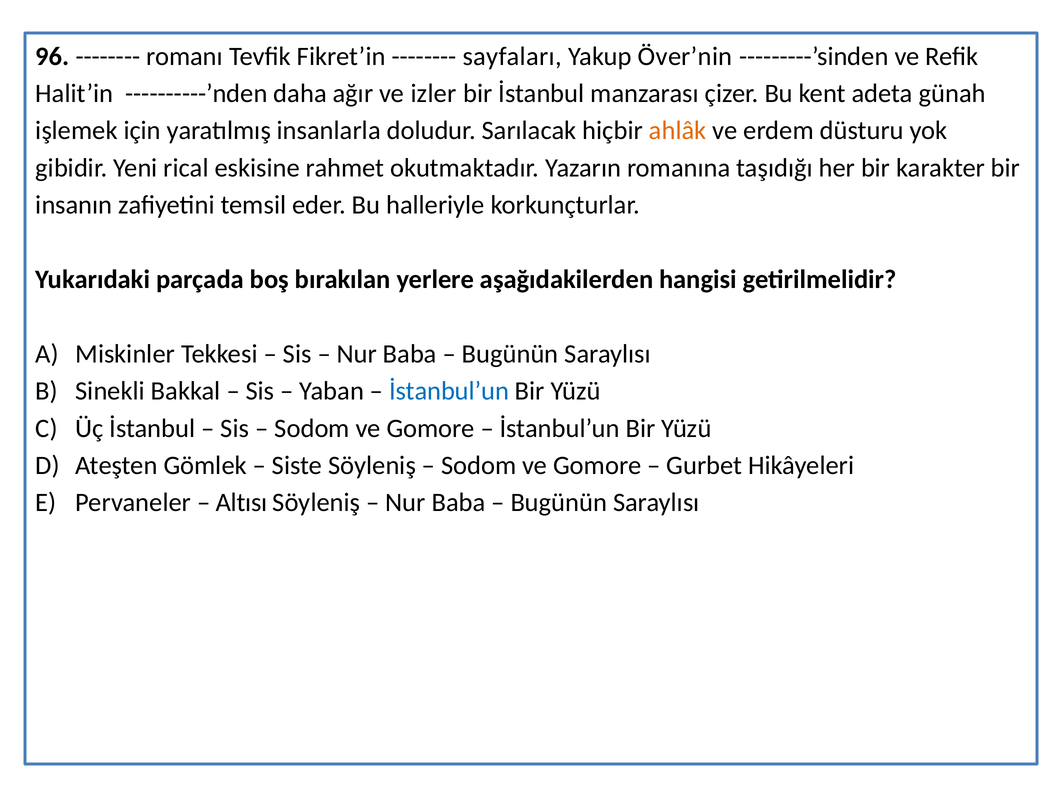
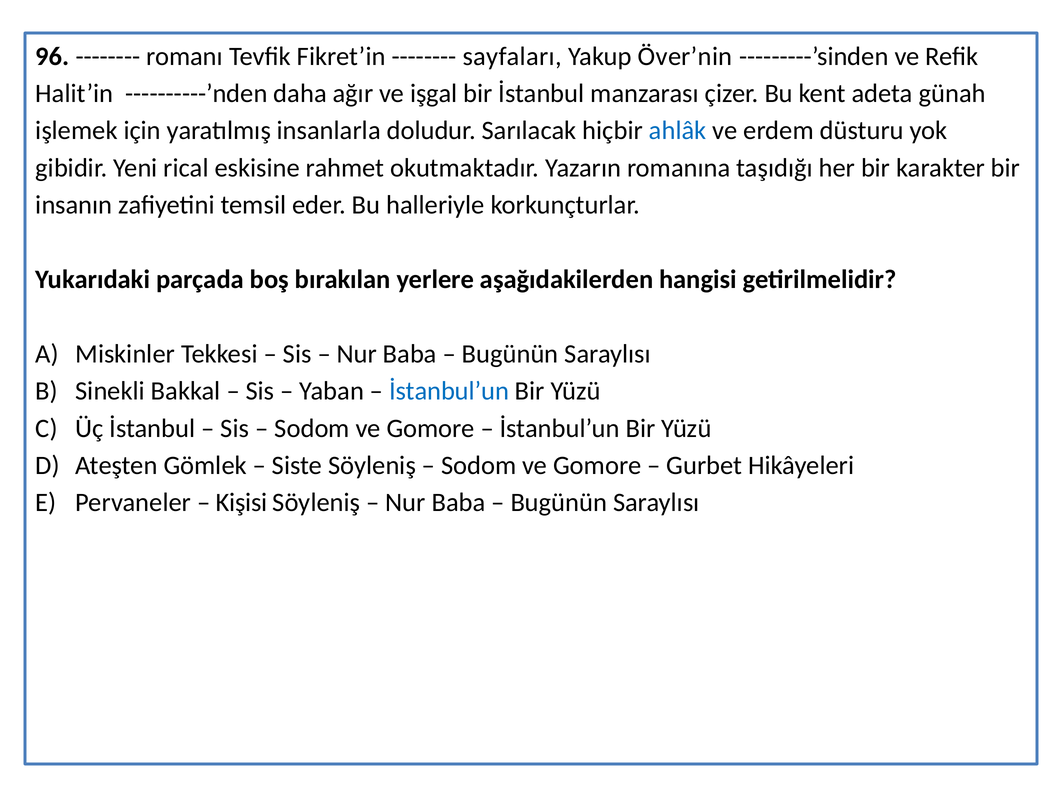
izler: izler -> işgal (434, 93)
ahlâk colour: orange -> blue (678, 131)
Altısı: Altısı -> Kişisi (241, 502)
